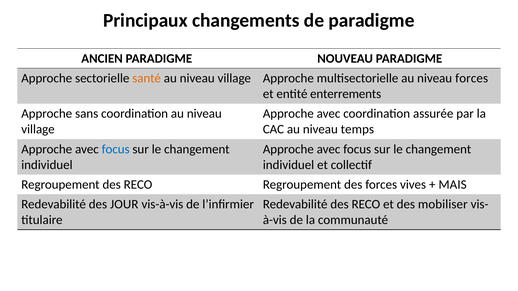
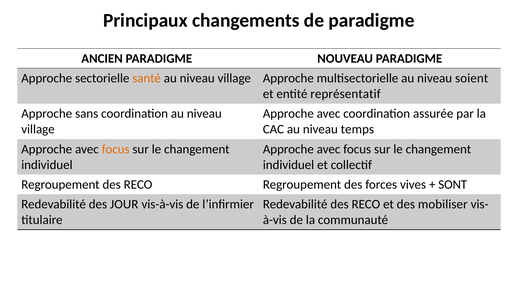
niveau forces: forces -> soient (472, 78)
enterrements: enterrements -> représentatif (346, 94)
focus colour: blue -> orange (116, 149)
MAIS: MAIS -> SONT (453, 185)
